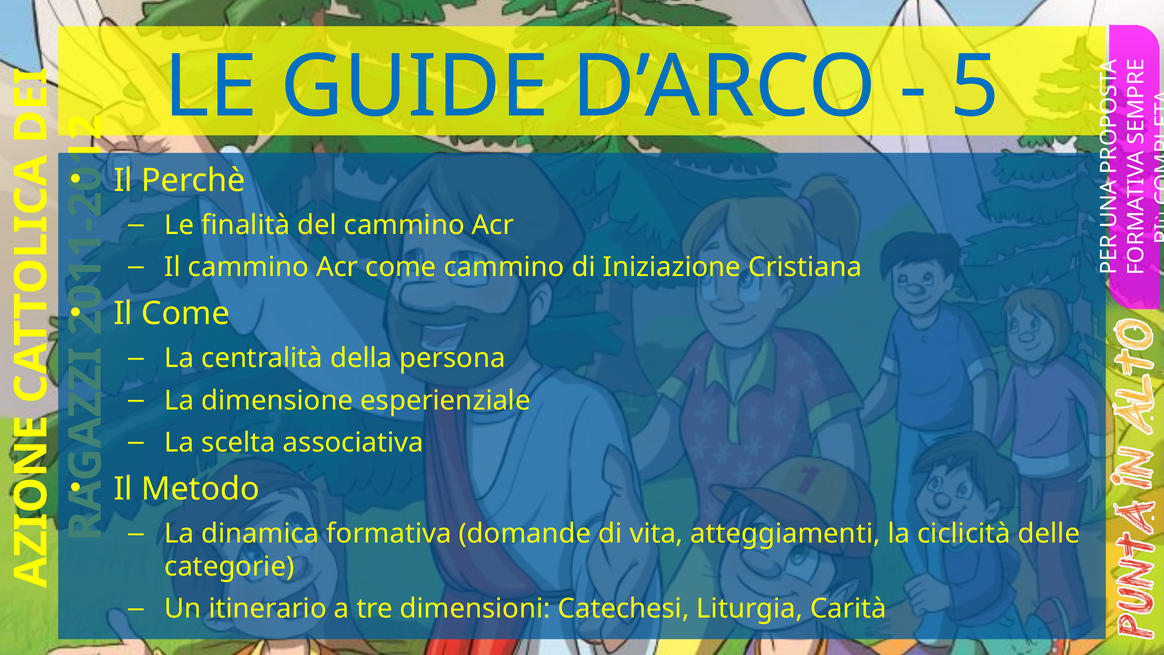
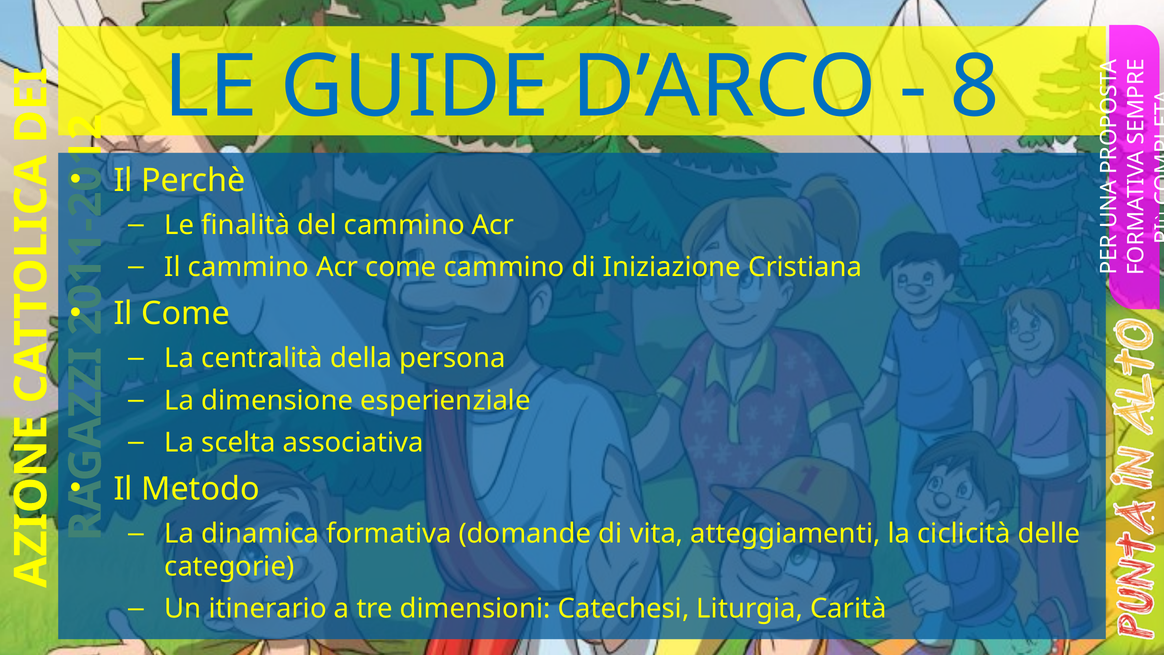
5: 5 -> 8 (975, 87)
